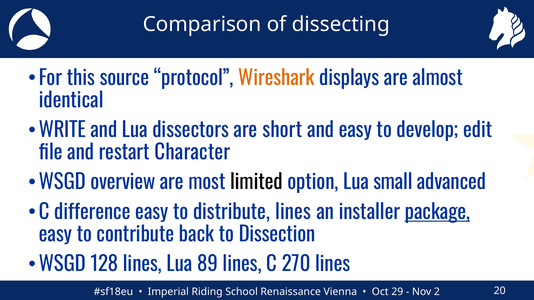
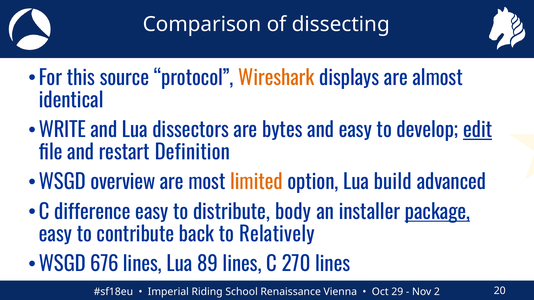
short: short -> bytes (282, 130)
edit underline: none -> present (478, 130)
Character: Character -> Definition (192, 153)
limited colour: black -> orange (256, 183)
small: small -> build (393, 183)
distribute lines: lines -> body (293, 212)
Dissection: Dissection -> Relatively (277, 235)
128: 128 -> 676 (104, 265)
